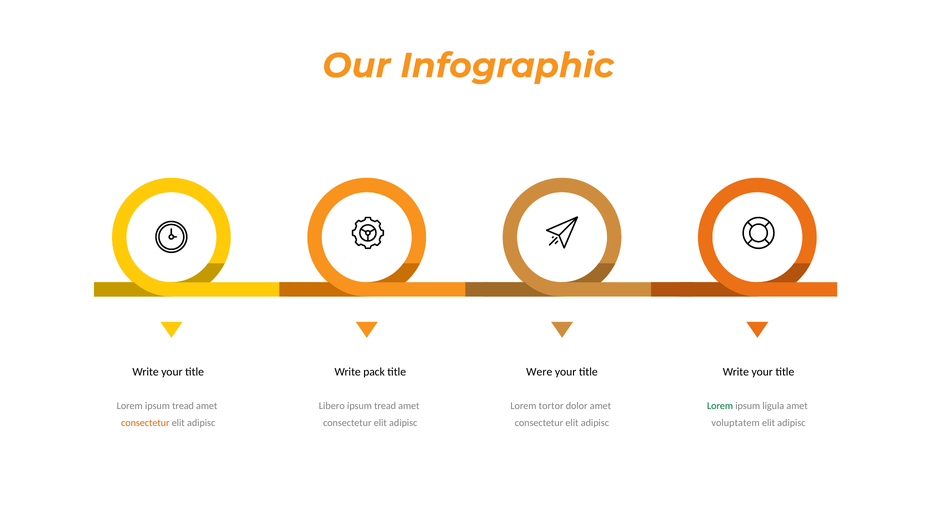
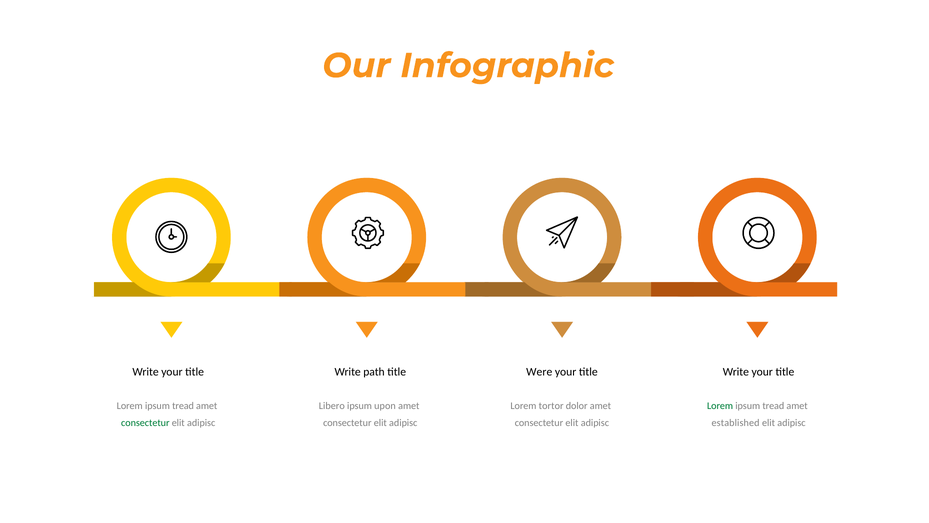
pack: pack -> path (374, 372)
tread: tread -> upon (385, 405)
ligula: ligula -> tread (773, 405)
consectetur colour: orange -> green (145, 422)
voluptatem: voluptatem -> established (736, 422)
